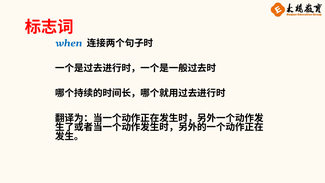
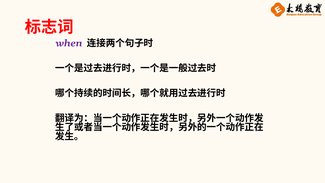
when colour: blue -> purple (69, 43)
